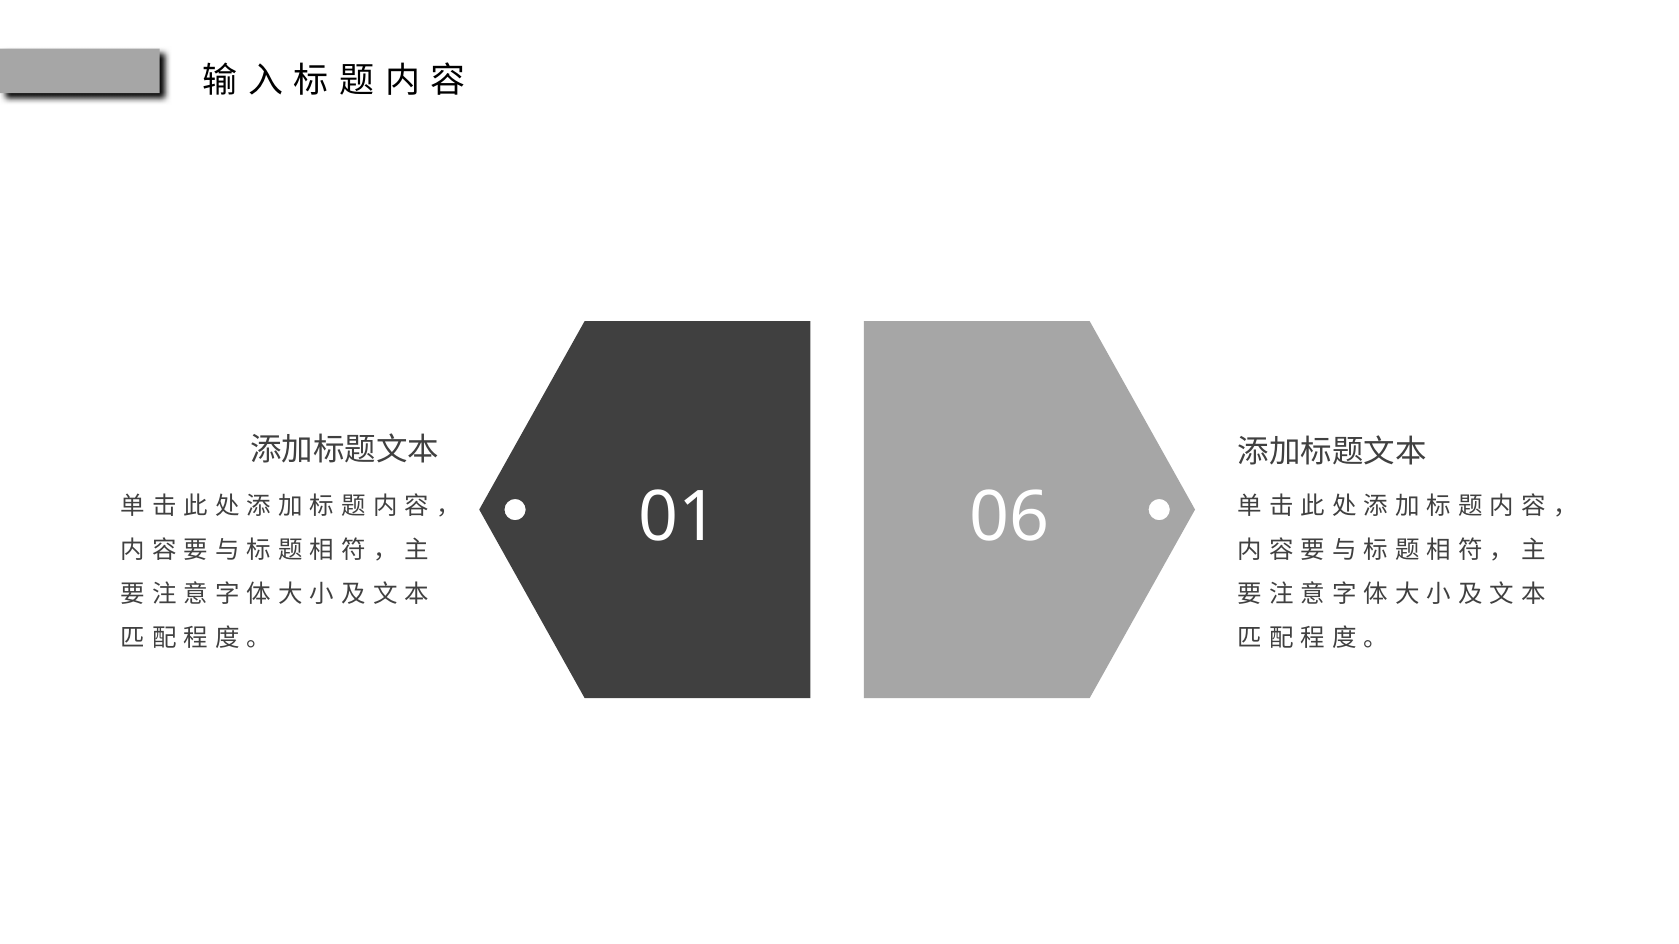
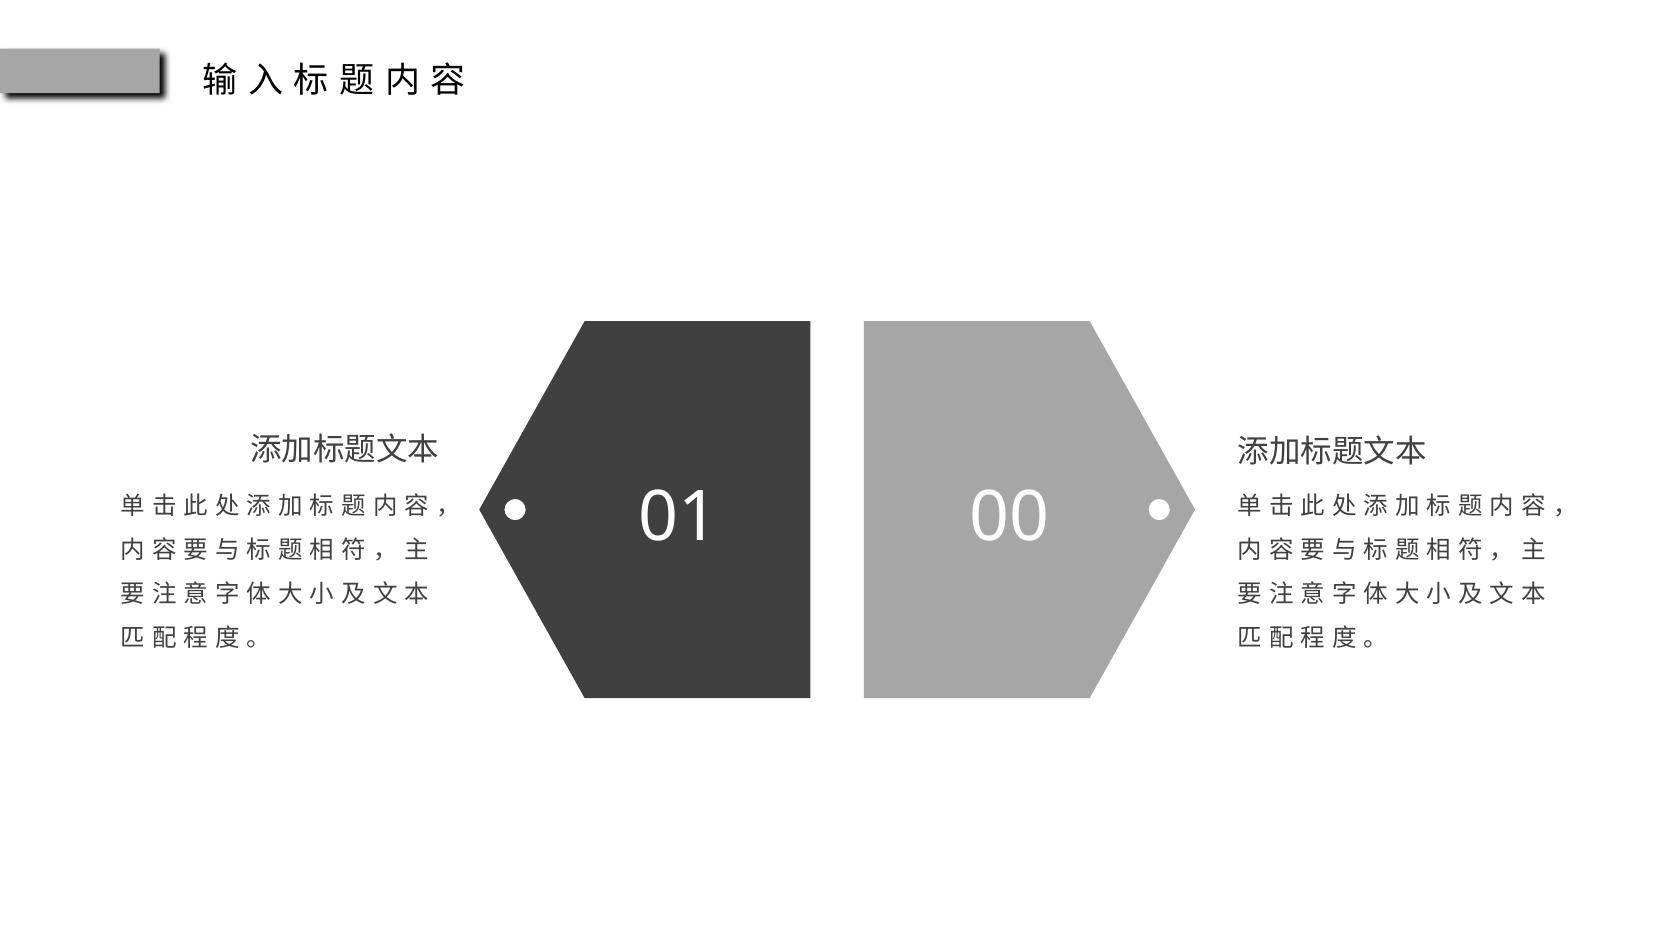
06: 06 -> 00 (1010, 518)
